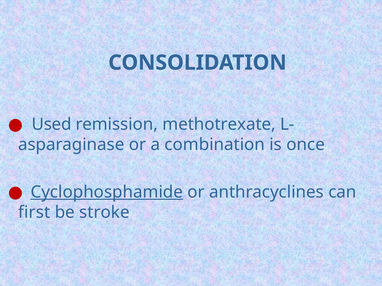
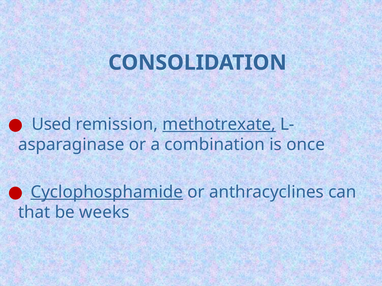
methotrexate underline: none -> present (219, 124)
first: first -> that (34, 213)
stroke: stroke -> weeks (104, 213)
